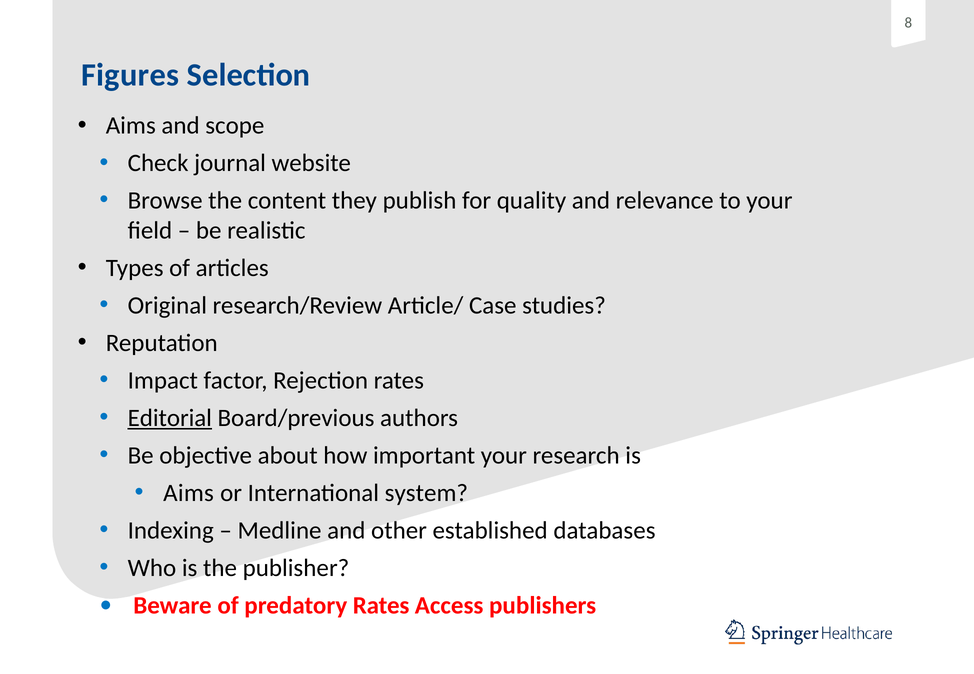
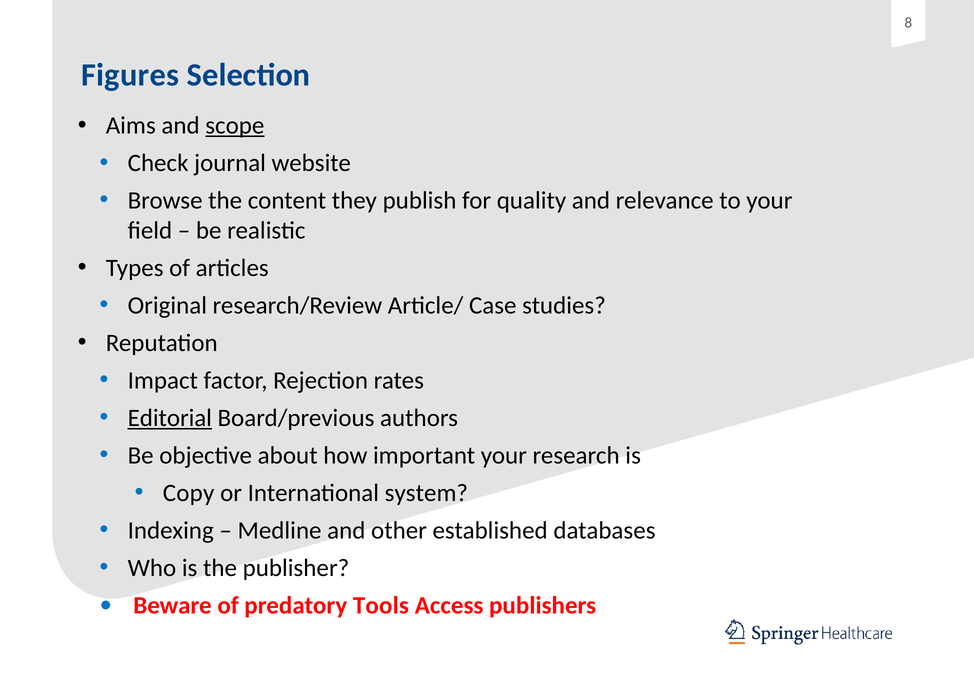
scope underline: none -> present (235, 126)
Aims: Aims -> Copy (189, 493)
predatory Rates: Rates -> Tools (381, 606)
